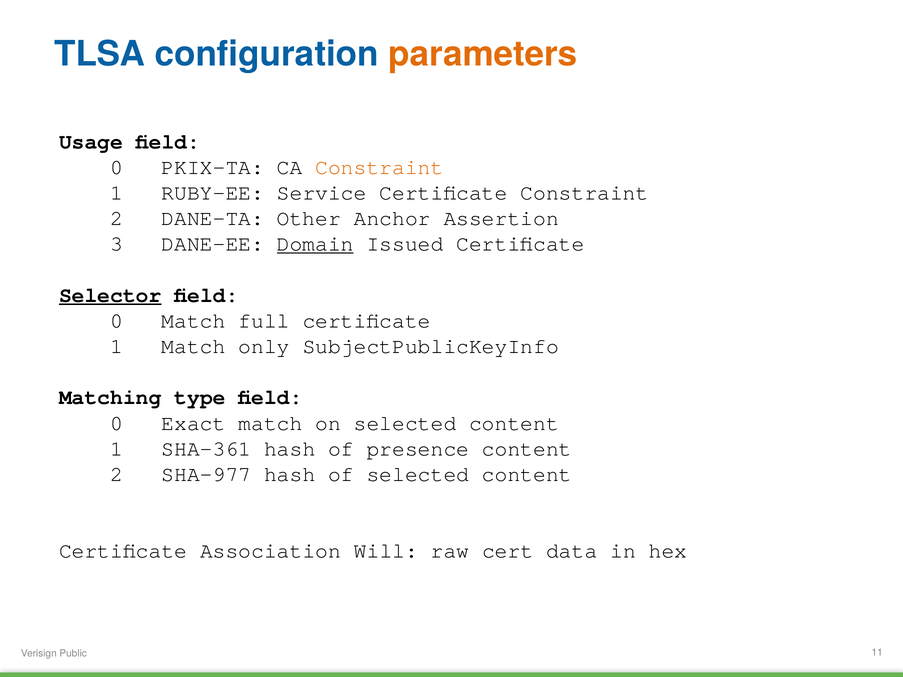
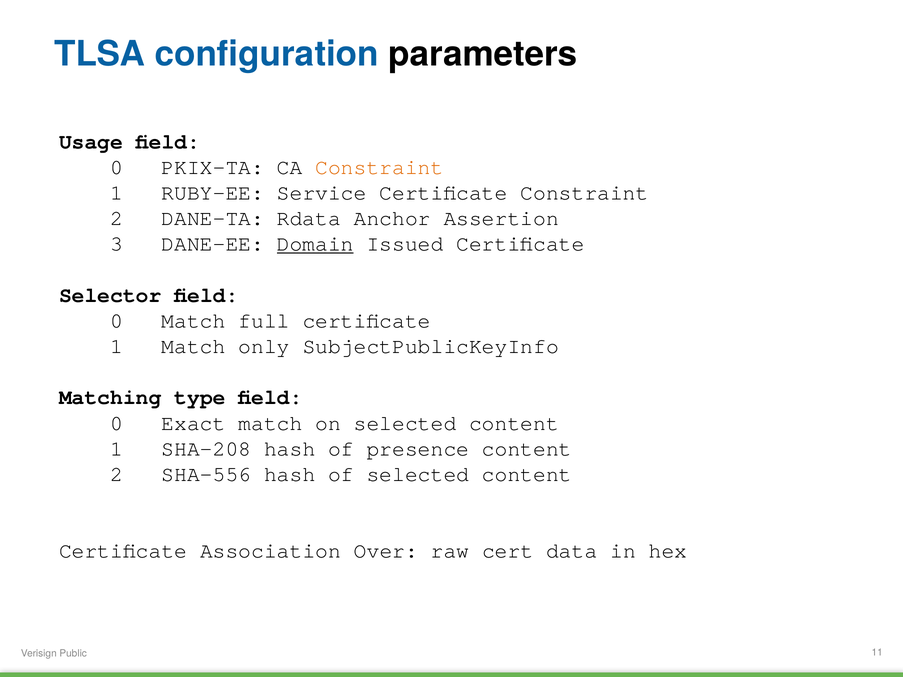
parameters colour: orange -> black (483, 54)
Other: Other -> Rdata (309, 218)
Selector underline: present -> none (110, 295)
SHA-361: SHA-361 -> SHA-208 (206, 449)
SHA-977: SHA-977 -> SHA-556 (206, 474)
Will: Will -> Over (386, 551)
